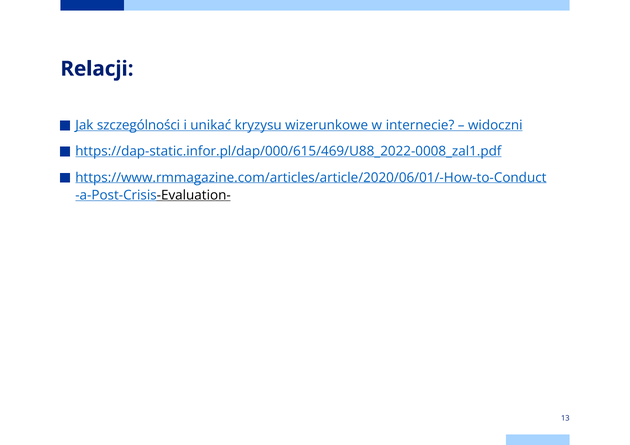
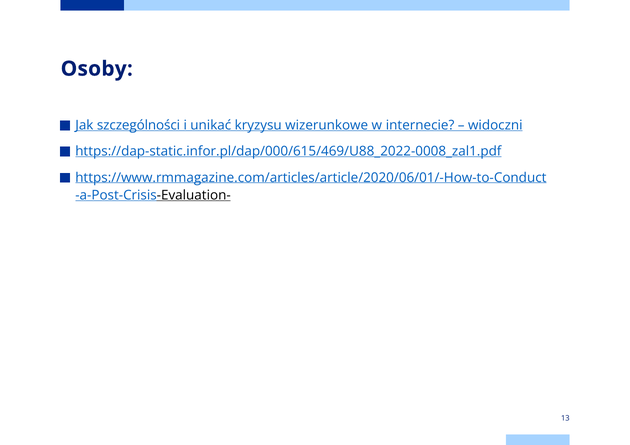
Relacji: Relacji -> Osoby (97, 69)
